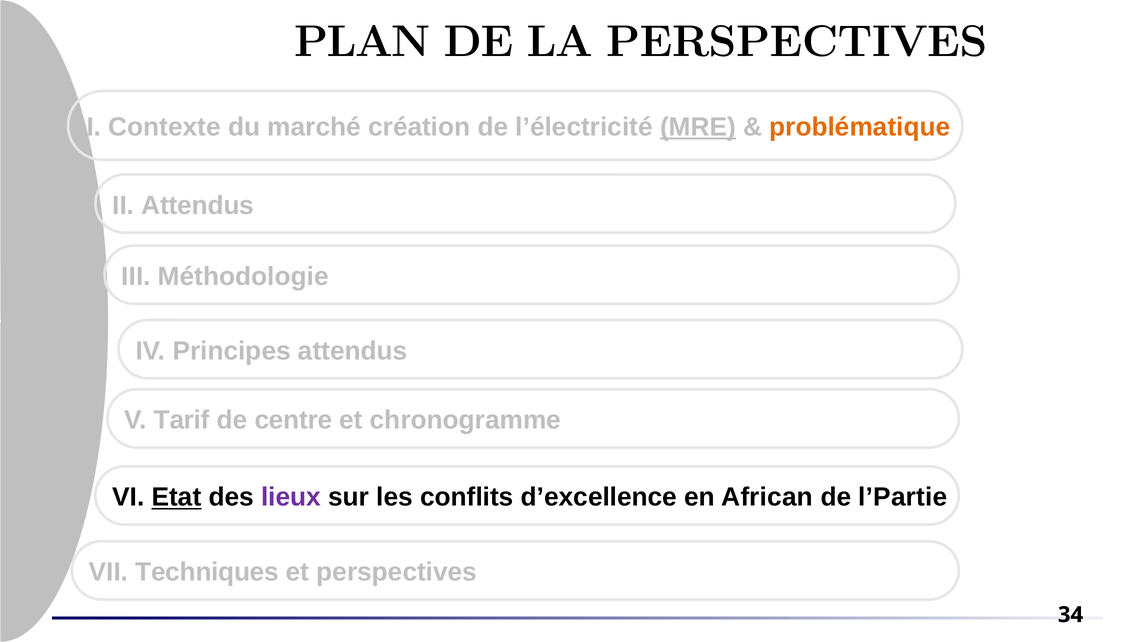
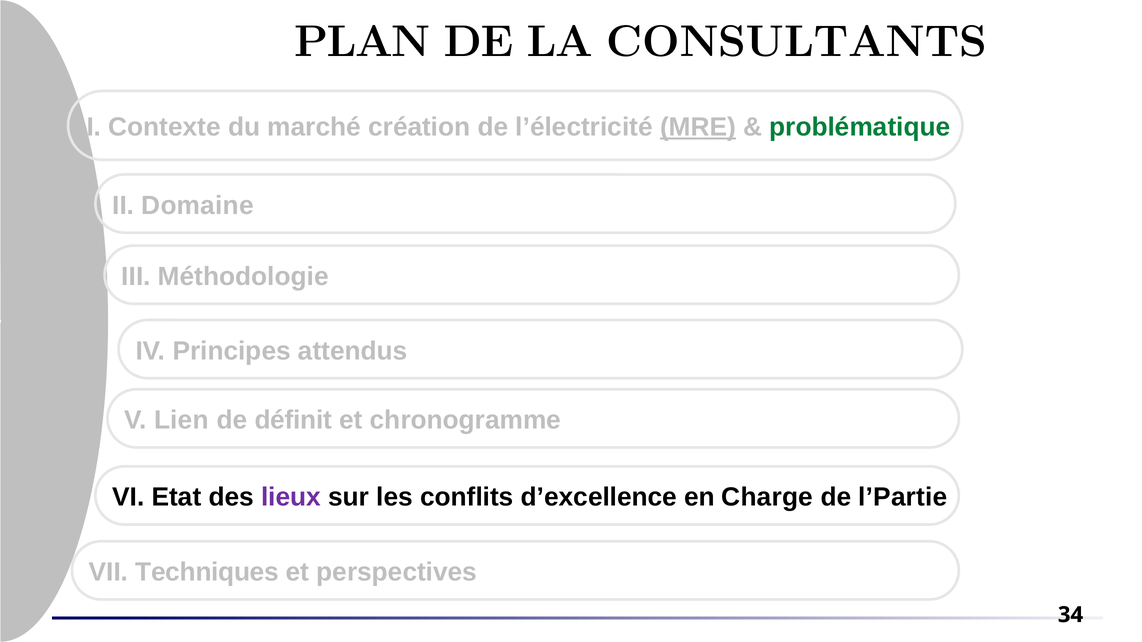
LA PERSPECTIVES: PERSPECTIVES -> CONSULTANTS (797, 41)
problématique colour: orange -> green (860, 127)
II Attendus: Attendus -> Domaine (198, 205)
Tarif: Tarif -> Lien (182, 420)
centre: centre -> définit (293, 420)
Etat underline: present -> none (176, 498)
African: African -> Charge (767, 498)
